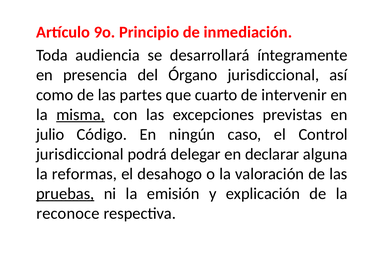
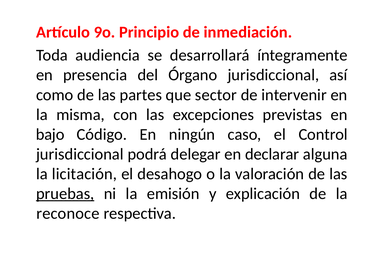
cuarto: cuarto -> sector (216, 95)
misma underline: present -> none (81, 114)
julio: julio -> bajo (50, 134)
reformas: reformas -> licitación (84, 174)
